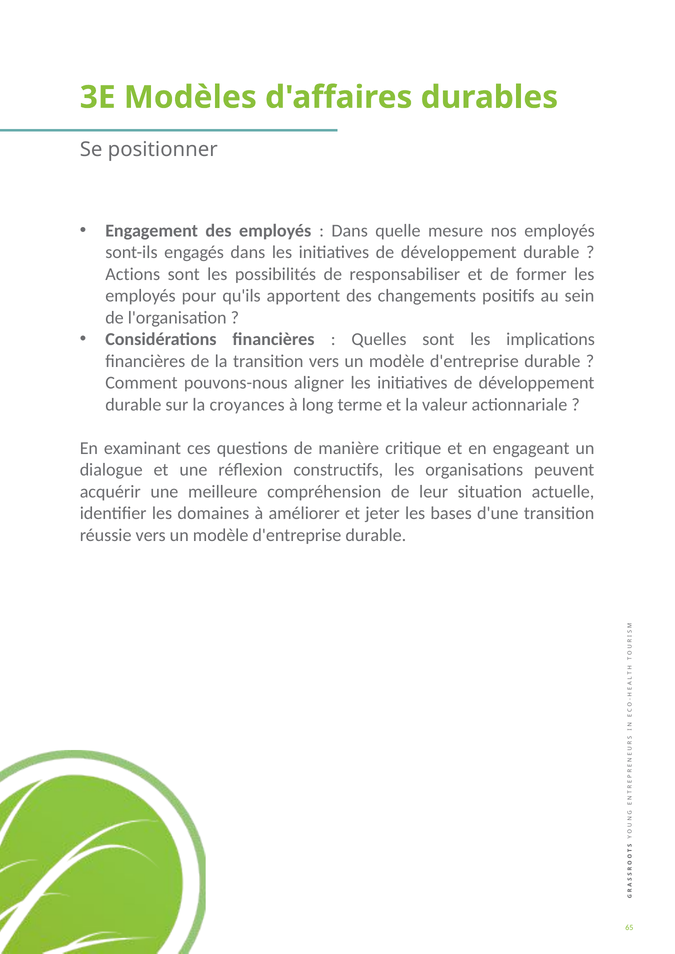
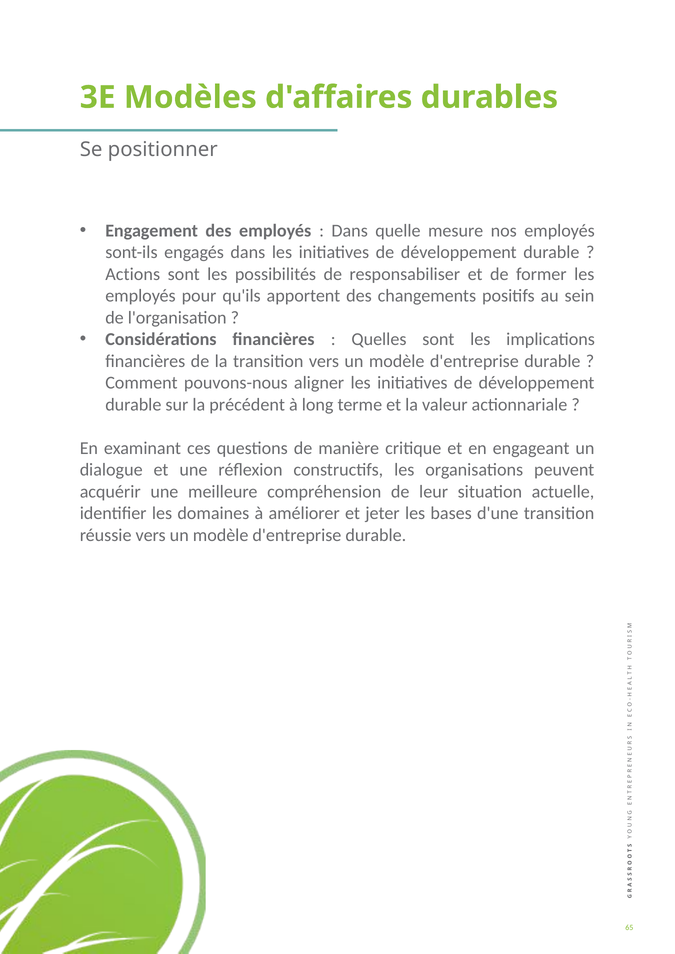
croyances: croyances -> précédent (247, 405)
